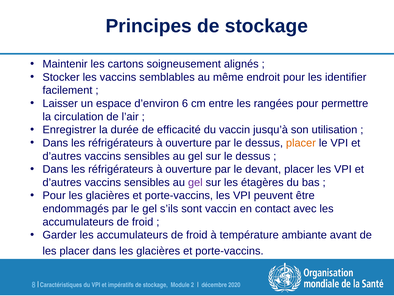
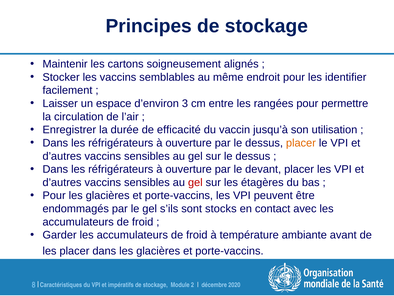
6: 6 -> 3 (185, 103)
gel colour: purple -> red (195, 182)
sont vaccin: vaccin -> stocks (221, 208)
